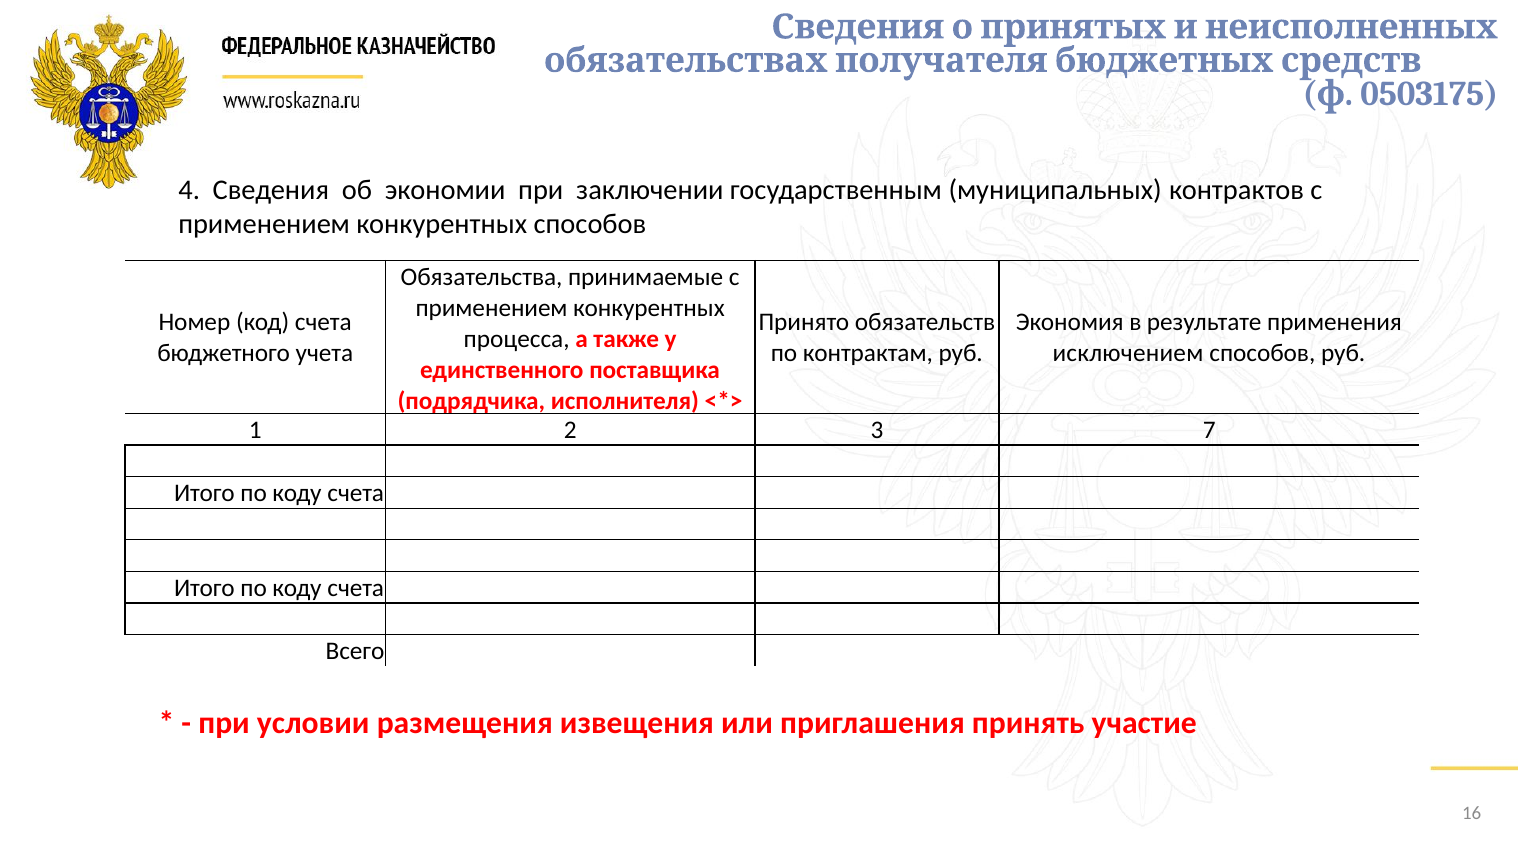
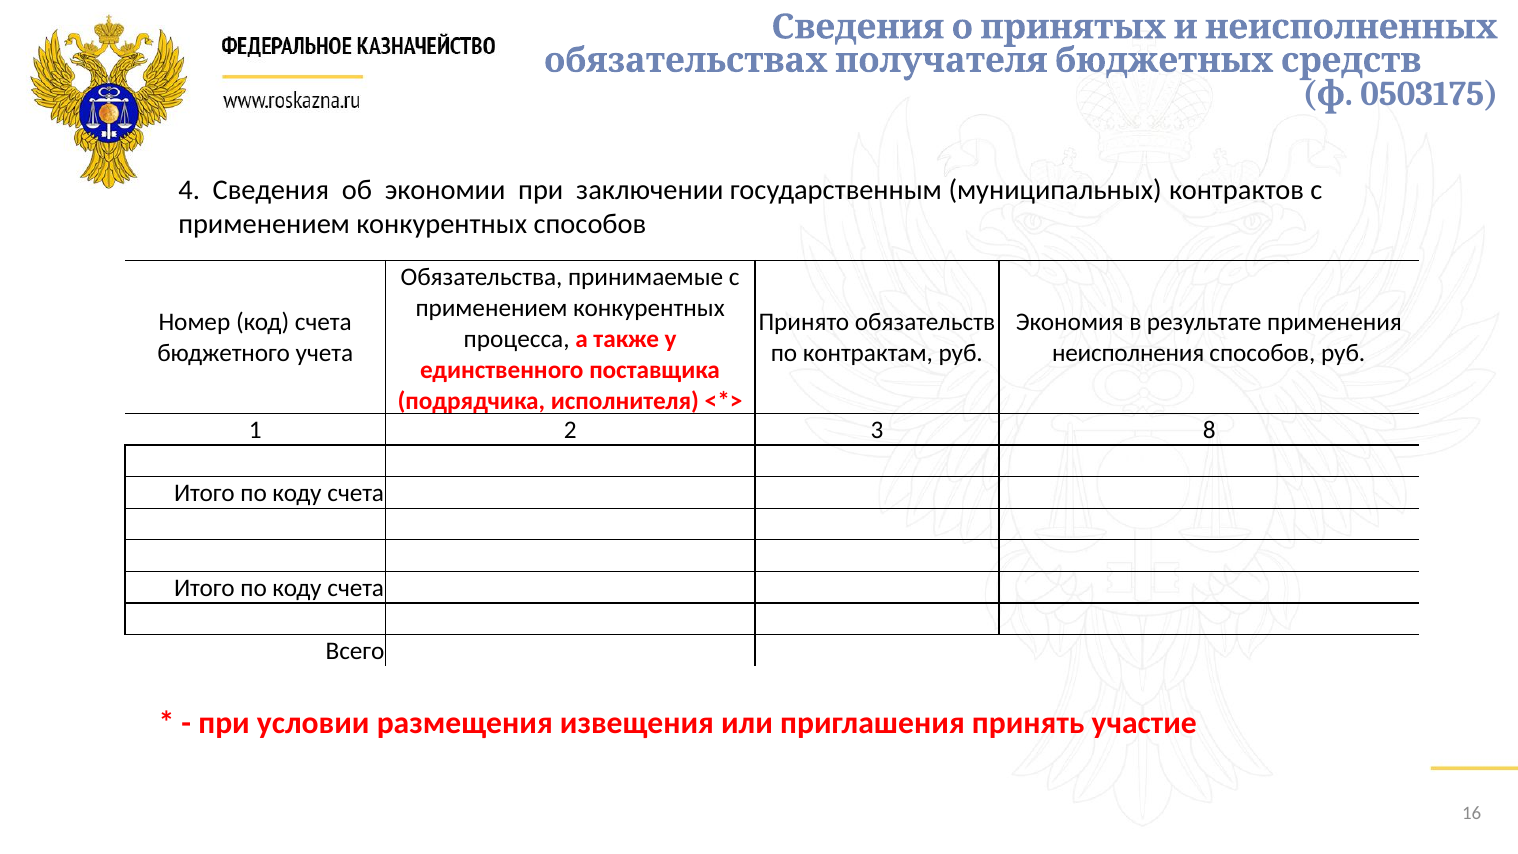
исключением: исключением -> неисполнения (1128, 353)
7: 7 -> 8 (1209, 430)
